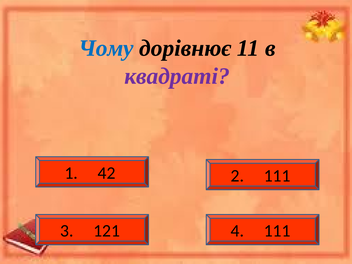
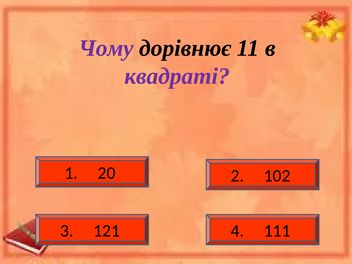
Чому colour: blue -> purple (106, 48)
42: 42 -> 20 (107, 173)
2 111: 111 -> 102 (277, 176)
